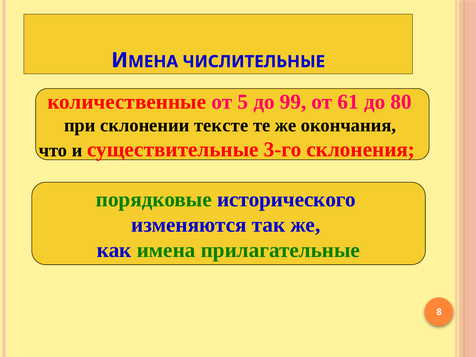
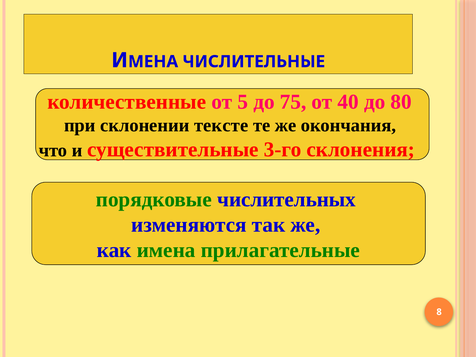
99: 99 -> 75 (293, 102)
61: 61 -> 40 (348, 102)
исторического: исторического -> числительных (287, 200)
